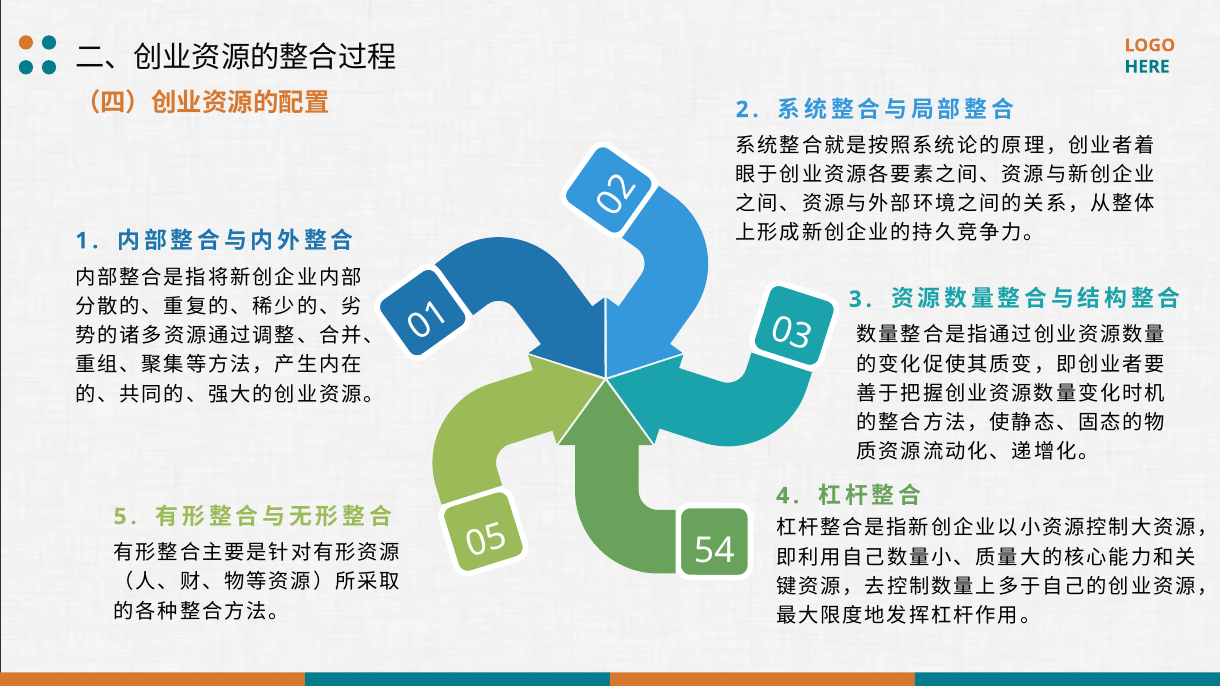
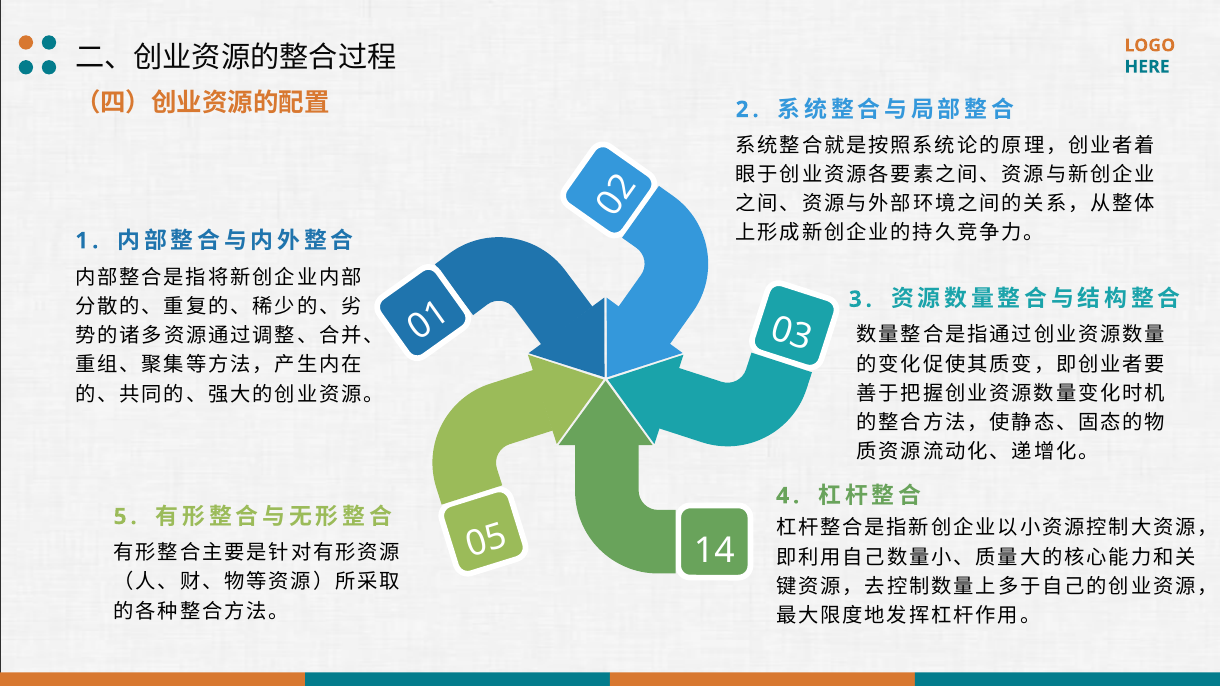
54: 54 -> 14 (714, 551)
